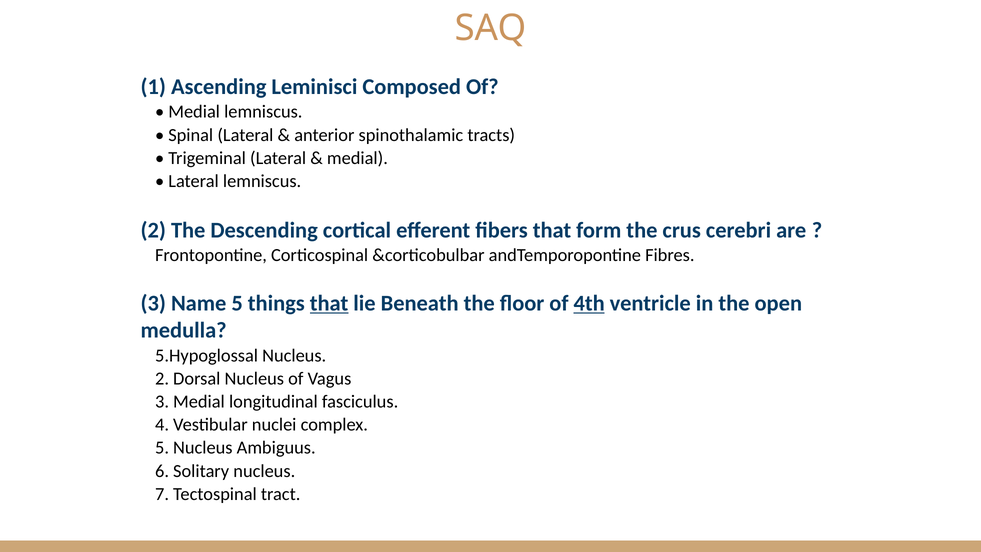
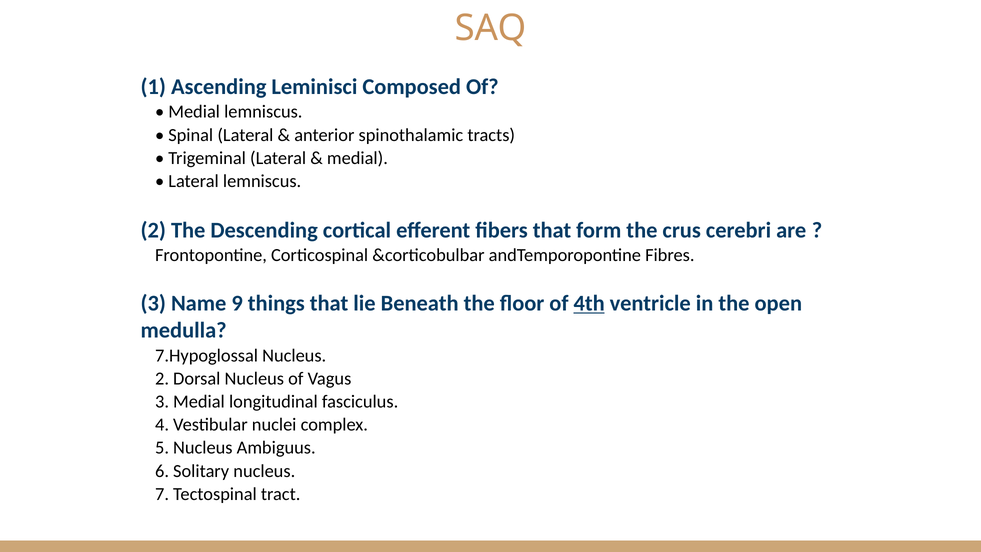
Name 5: 5 -> 9 (237, 303)
that underline: present -> none (329, 303)
5.Hypoglossal: 5.Hypoglossal -> 7.Hypoglossal (207, 355)
